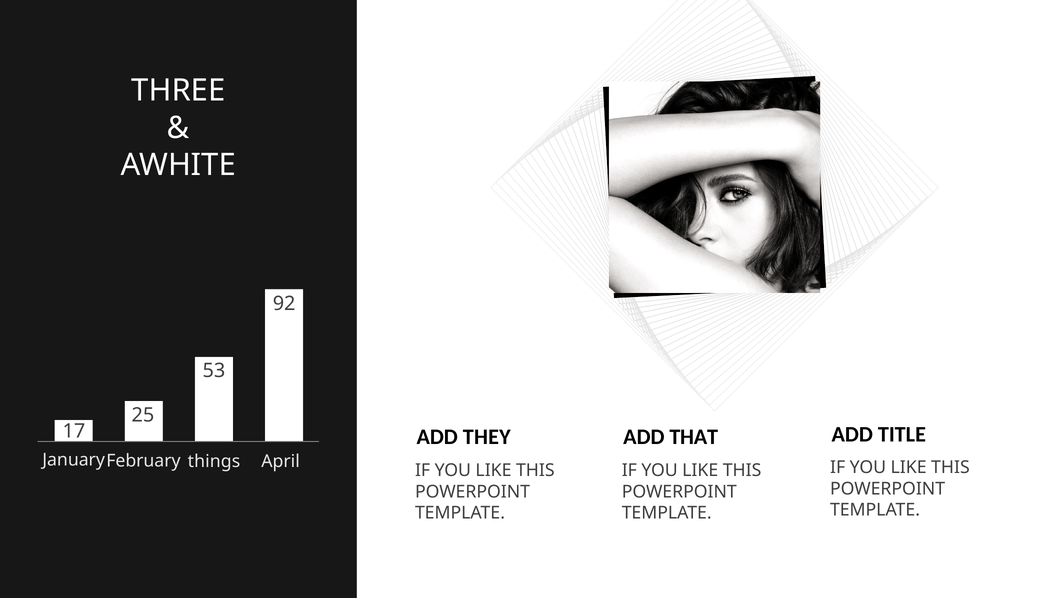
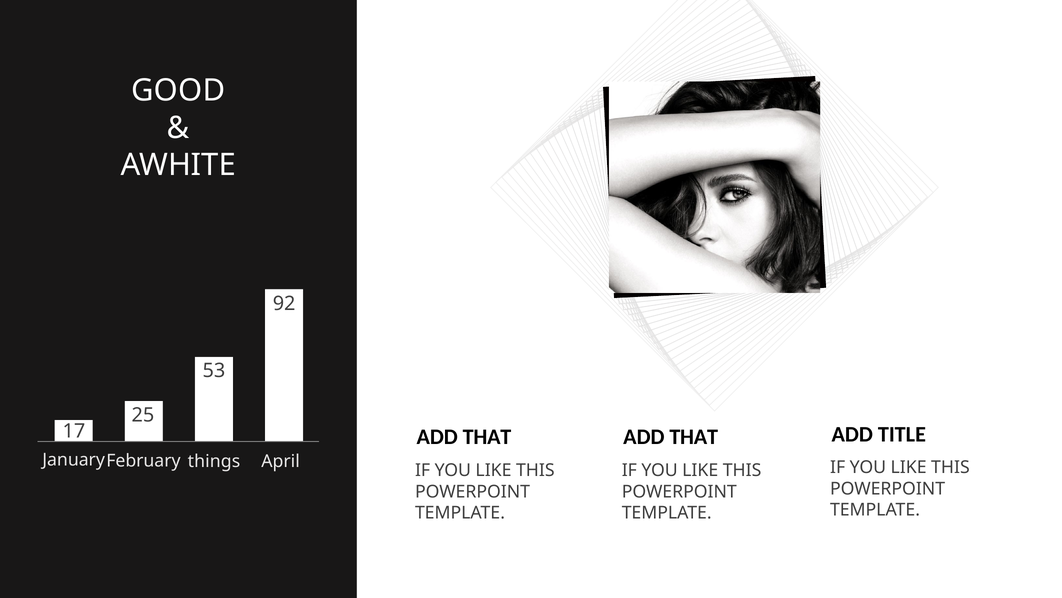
THREE: THREE -> GOOD (178, 90)
THEY: THEY -> THAT (487, 437)
